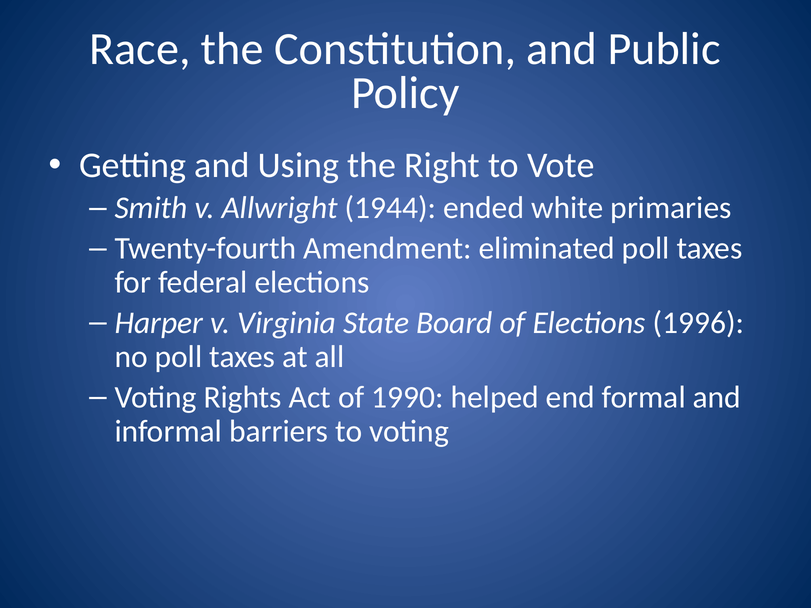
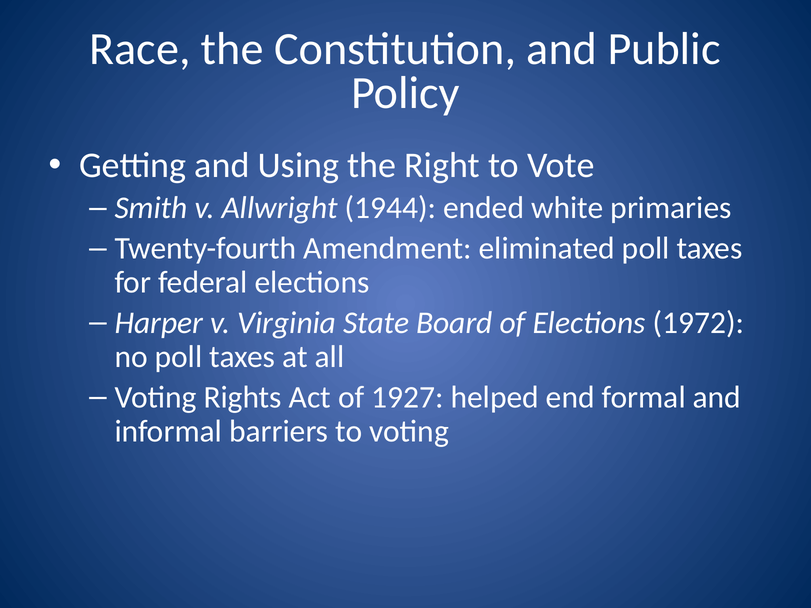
1996: 1996 -> 1972 (698, 323)
1990: 1990 -> 1927 (408, 397)
